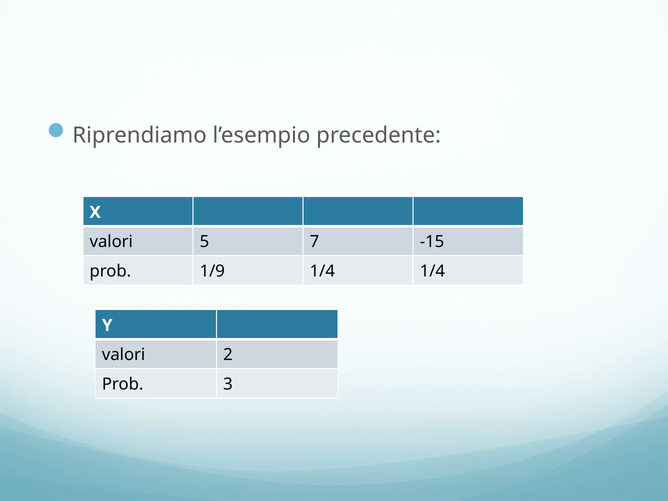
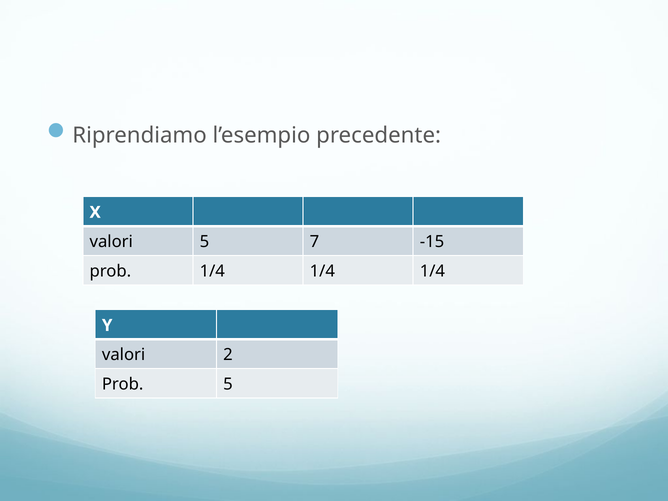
prob 1/9: 1/9 -> 1/4 (212, 271)
Prob 3: 3 -> 5 (228, 384)
